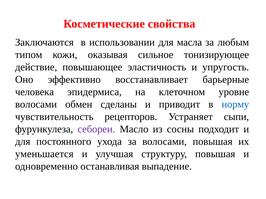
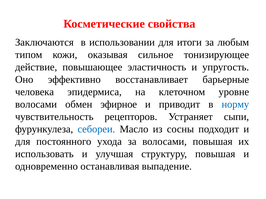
масла: масла -> итоги (189, 42)
сделаны: сделаны -> эфирное (119, 105)
себореи colour: purple -> blue (96, 129)
уменьшается: уменьшается -> использовать (44, 154)
